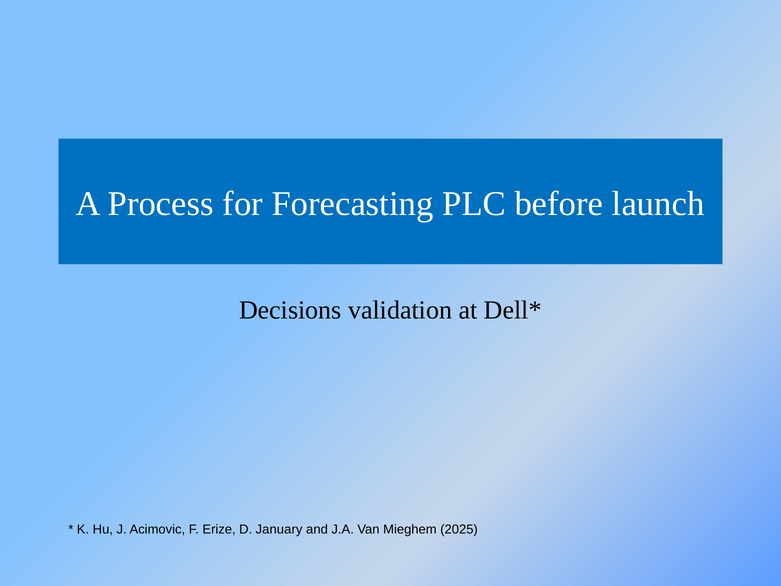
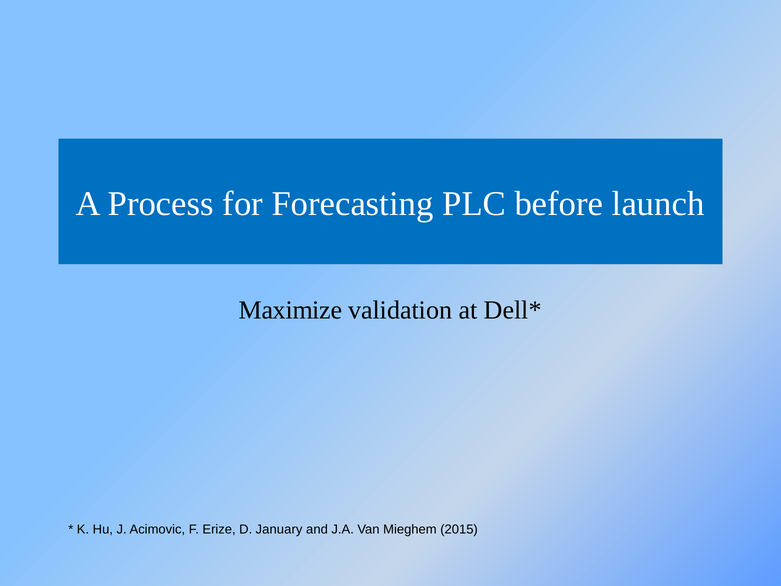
Decisions: Decisions -> Maximize (290, 310)
2025: 2025 -> 2015 (459, 529)
